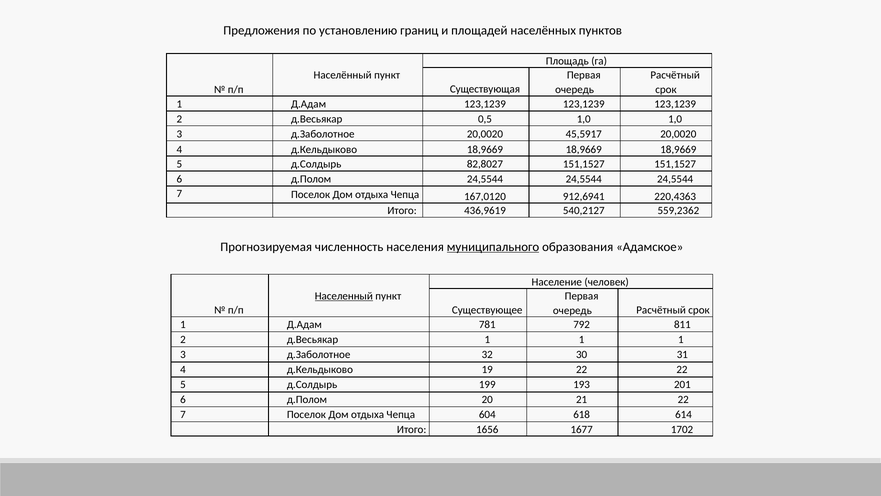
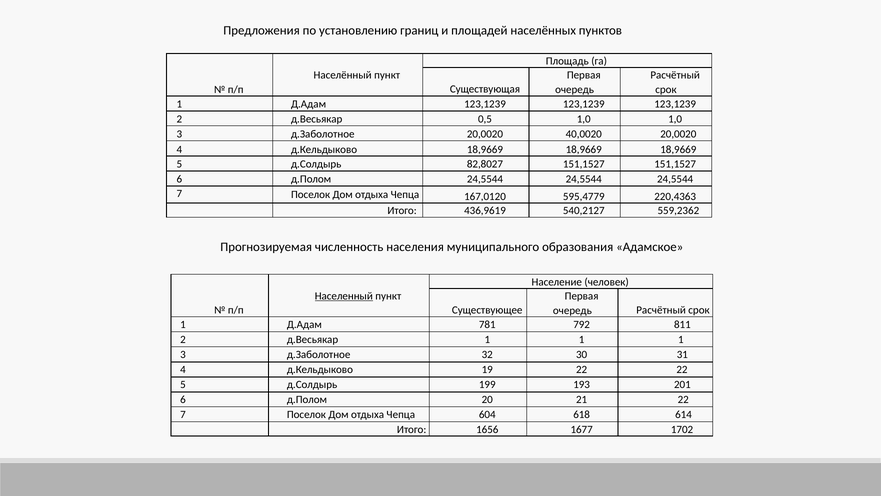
45,5917: 45,5917 -> 40,0020 (584, 134)
912,6941: 912,6941 -> 595,4779 (584, 196)
муниципального underline: present -> none (493, 247)
